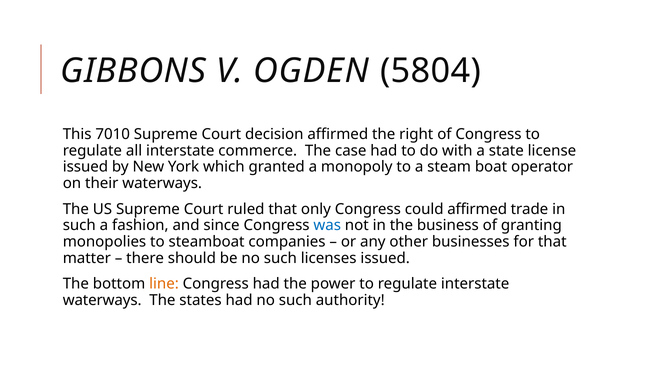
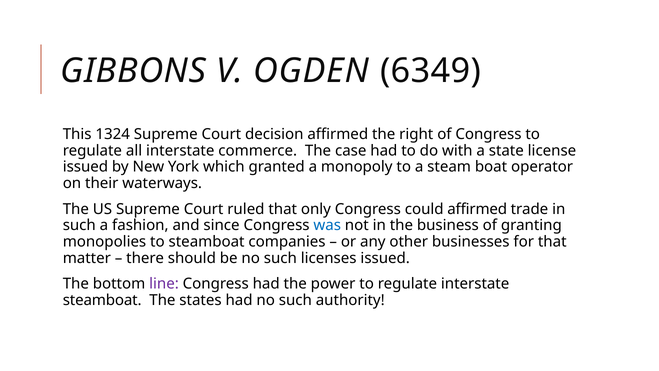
5804: 5804 -> 6349 (431, 71)
7010: 7010 -> 1324 (113, 134)
line colour: orange -> purple (164, 284)
waterways: waterways -> steamboat (102, 300)
